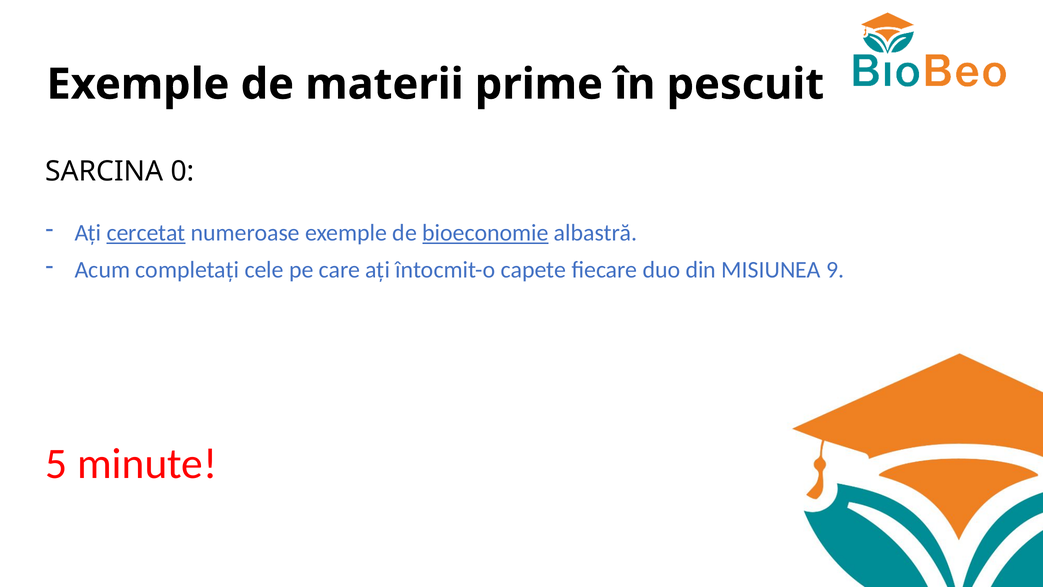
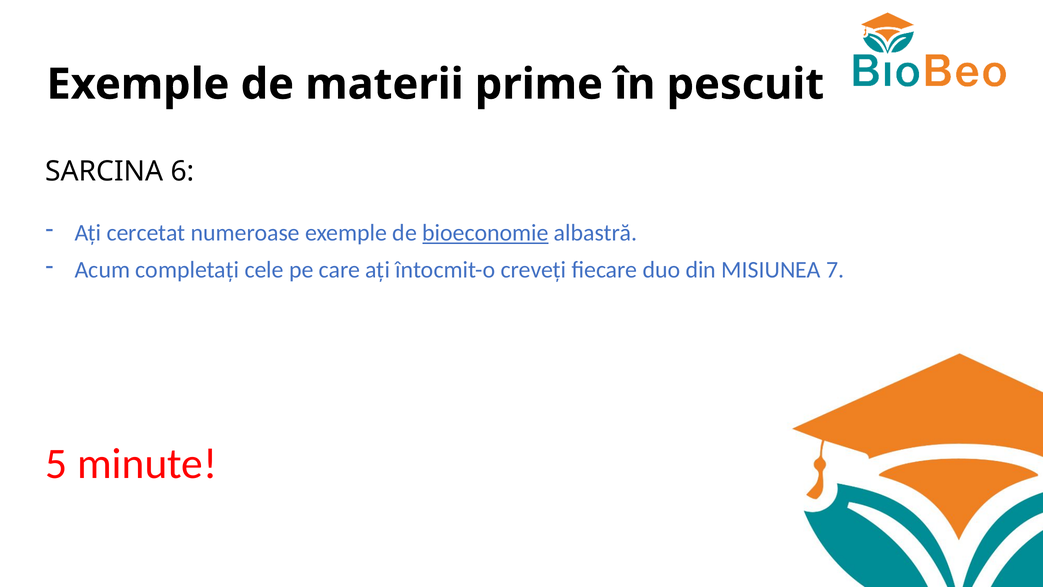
0: 0 -> 6 (183, 172)
cercetat underline: present -> none (146, 233)
capete: capete -> creveți (533, 270)
9: 9 -> 7 (835, 270)
